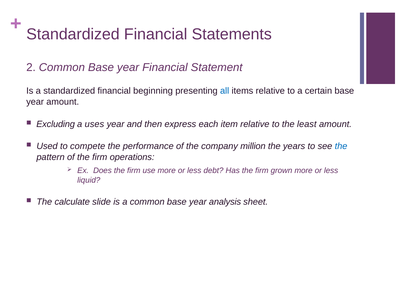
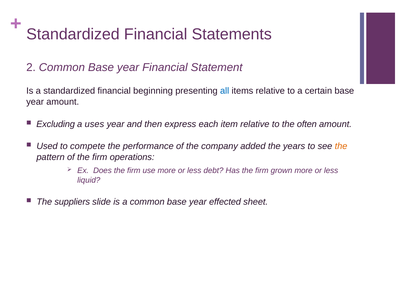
least: least -> often (307, 124)
million: million -> added (253, 146)
the colour: blue -> orange (341, 146)
calculate: calculate -> suppliers (72, 202)
analysis: analysis -> effected (225, 202)
